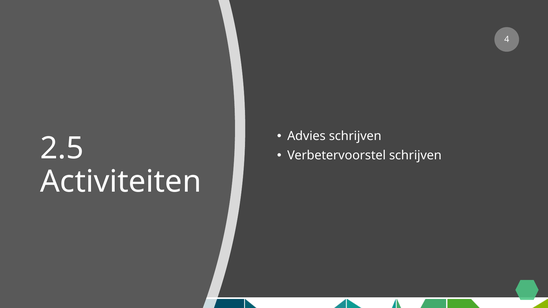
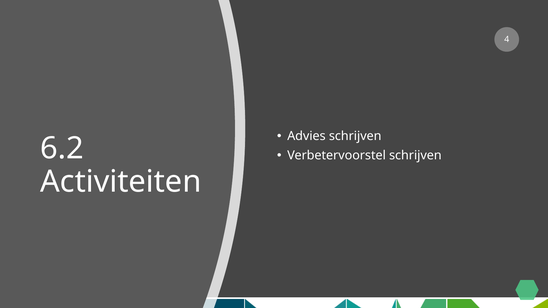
2.5: 2.5 -> 6.2 (62, 148)
